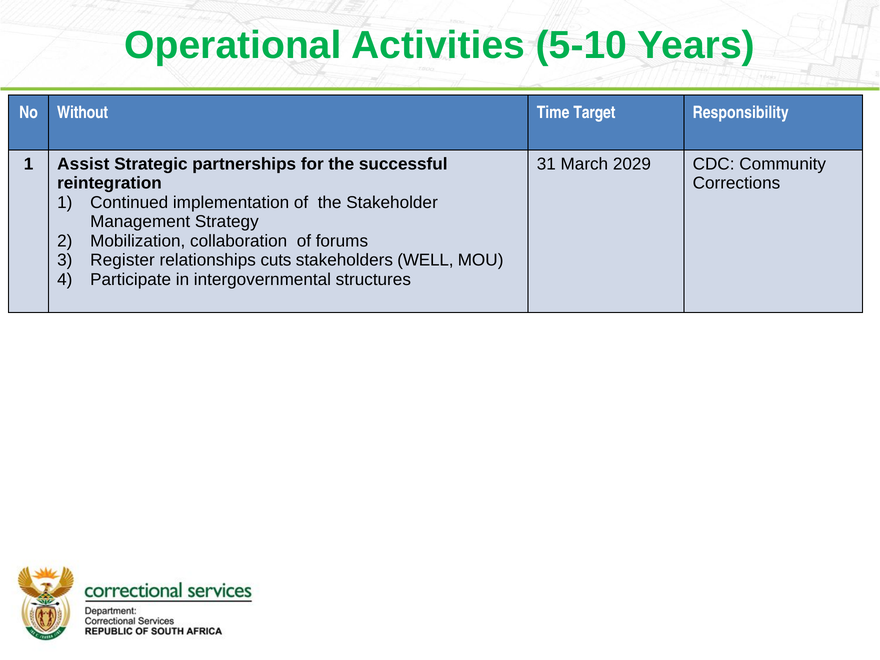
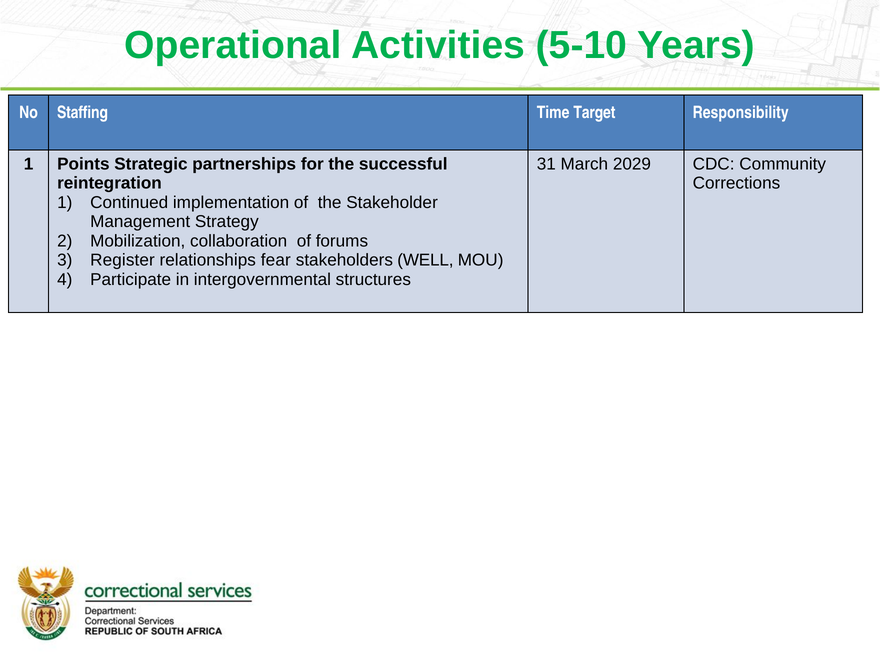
Without: Without -> Staffing (83, 113)
Assist: Assist -> Points (83, 164)
cuts: cuts -> fear (276, 260)
